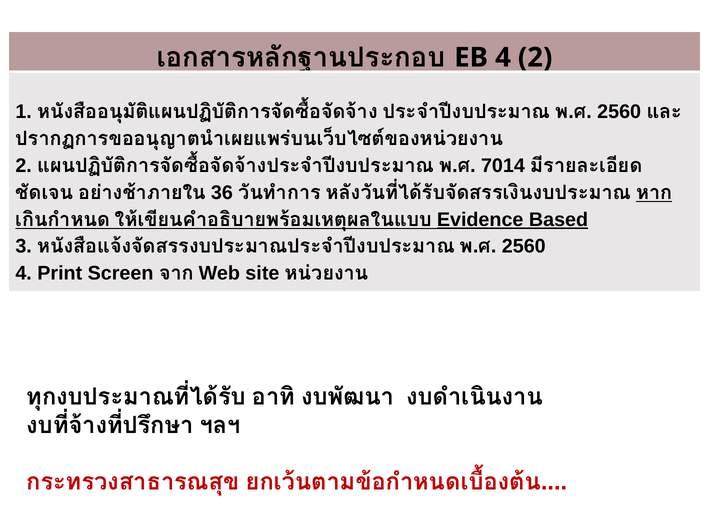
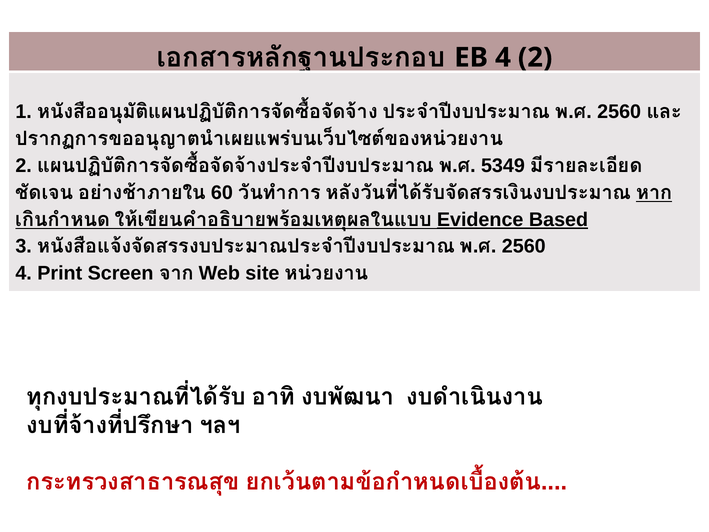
7014: 7014 -> 5349 (503, 166)
36: 36 -> 60 (222, 192)
